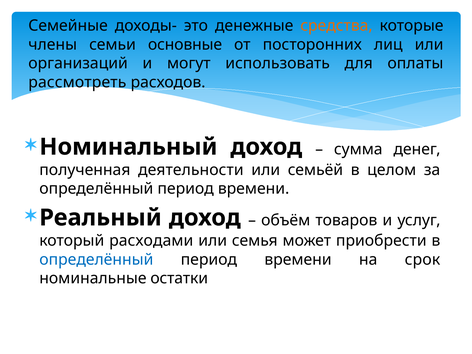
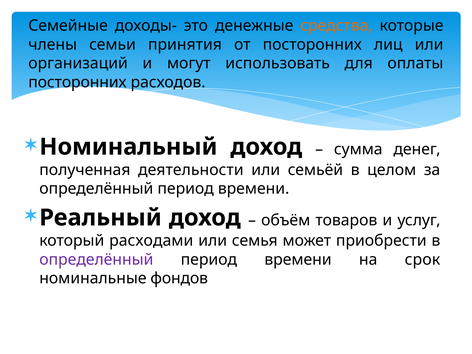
основные: основные -> принятия (185, 44)
рассмотреть: рассмотреть -> посторонних (77, 82)
определённый colour: blue -> purple (96, 260)
остатки: остатки -> фондов (179, 278)
